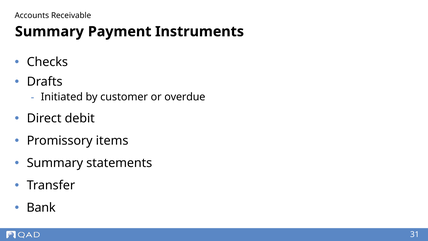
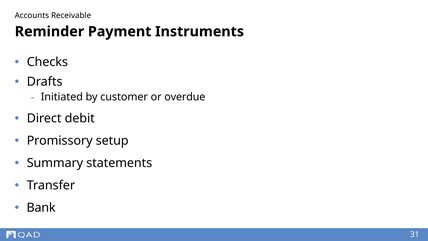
Summary: Summary -> Reminder (49, 32)
items: items -> setup (112, 141)
